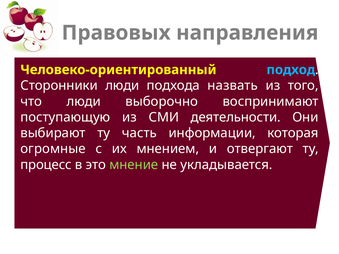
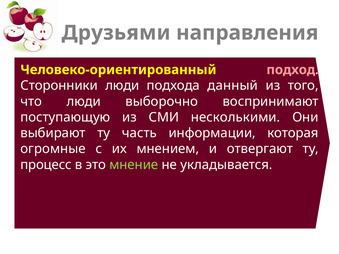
Правовых: Правовых -> Друзьями (116, 33)
подход colour: light blue -> pink (291, 70)
назвать: назвать -> данный (233, 86)
деятельности: деятельности -> несколькими (236, 117)
